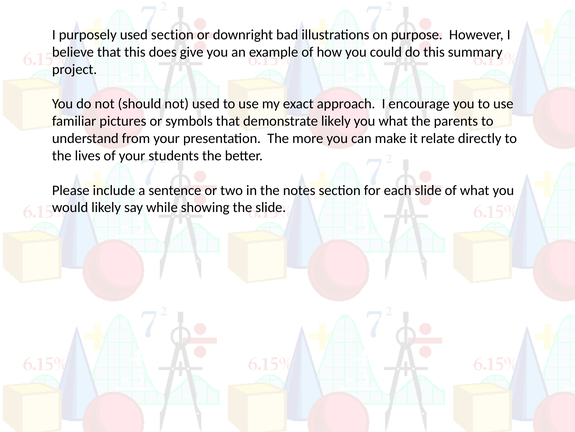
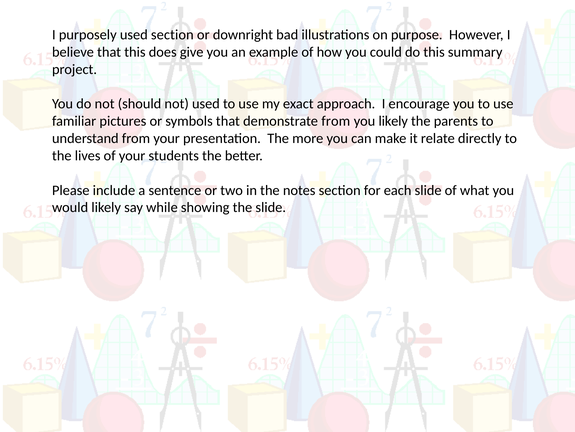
demonstrate likely: likely -> from (336, 121)
you what: what -> likely (393, 121)
